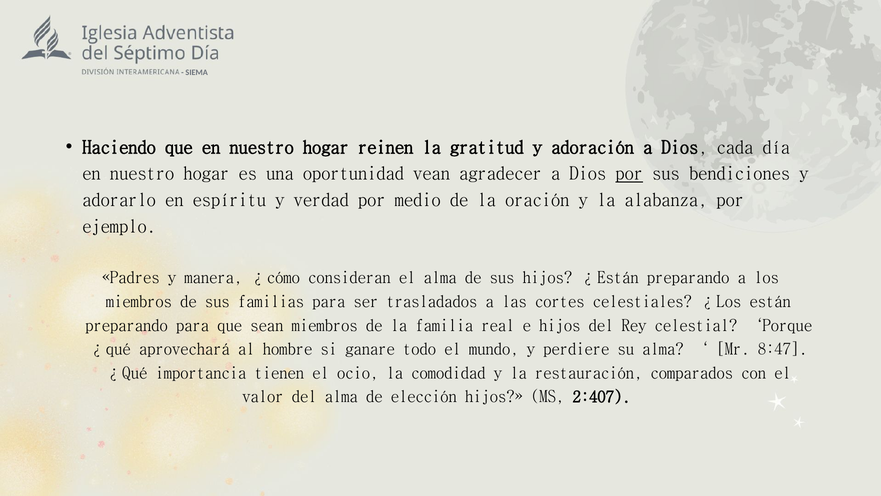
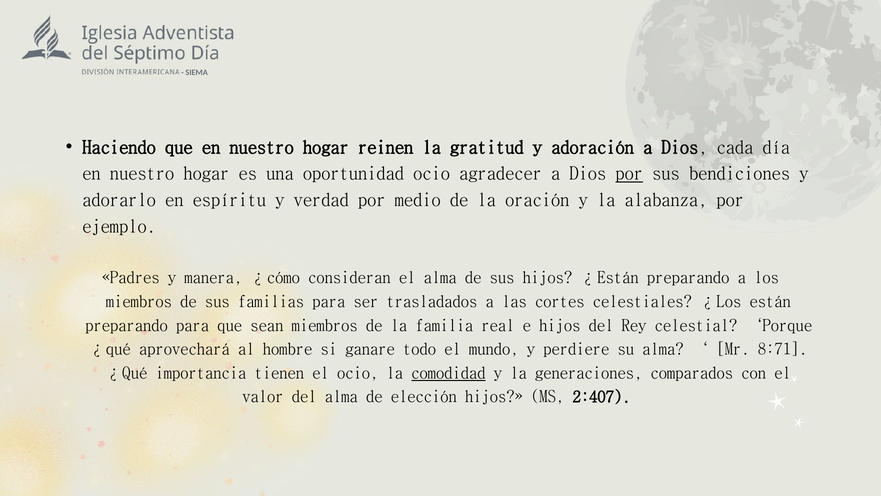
oportunidad vean: vean -> ocio (432, 174)
8:47: 8:47 -> 8:71 (783, 349)
comodidad underline: none -> present (448, 373)
restauración: restauración -> generaciones (589, 373)
